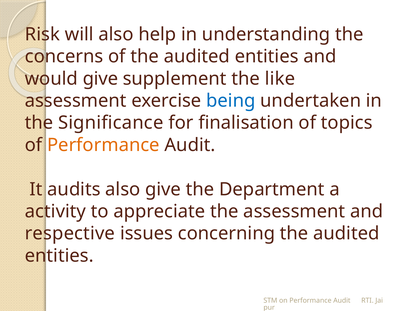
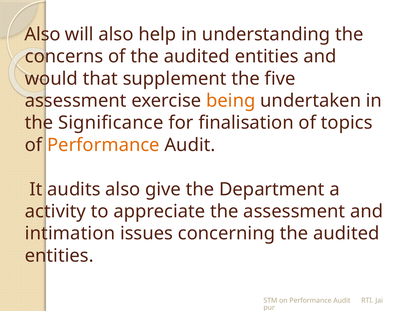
Risk: Risk -> Also (43, 34)
would give: give -> that (100, 79)
like: like -> five (280, 79)
being colour: blue -> orange (231, 101)
respective: respective -> intimation (70, 234)
